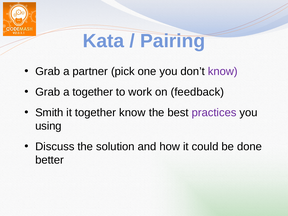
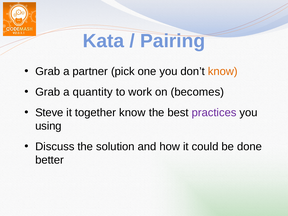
know colour: purple -> orange (223, 71)
a together: together -> quantity (93, 92)
feedback: feedback -> becomes (197, 92)
Smith: Smith -> Steve (49, 113)
